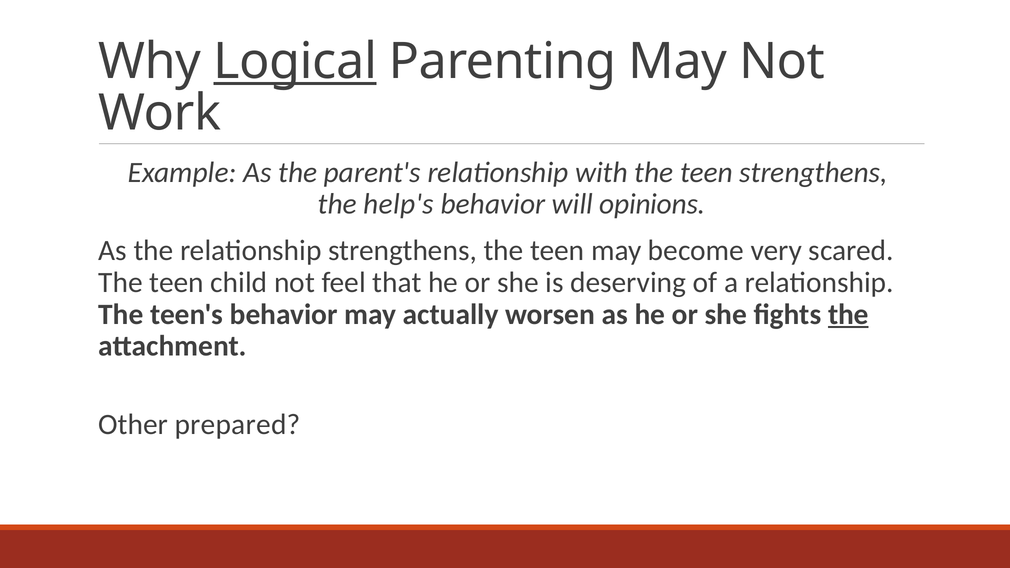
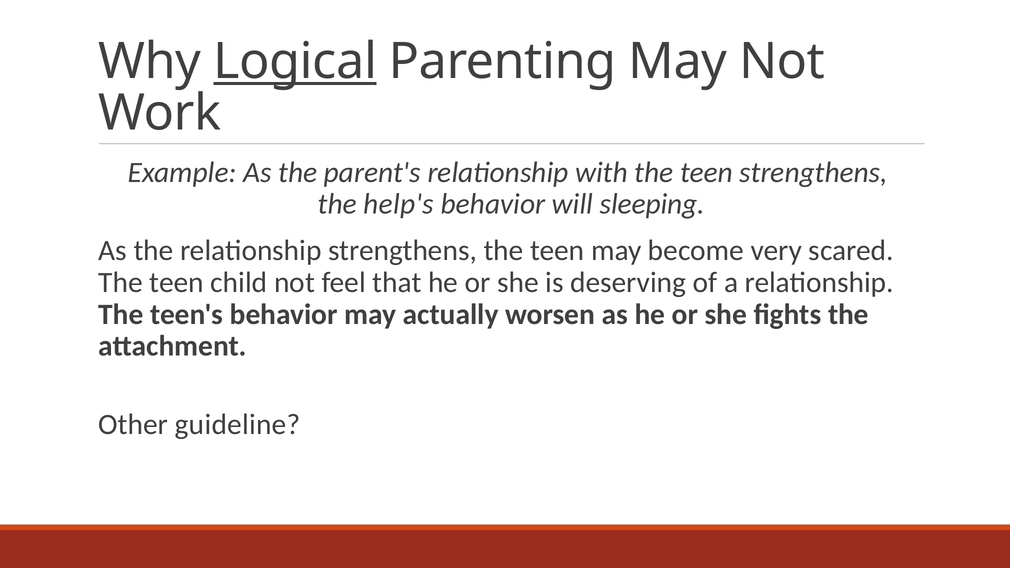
opinions: opinions -> sleeping (652, 204)
the underline: present -> none (848, 314)
prepared: prepared -> guideline (238, 425)
